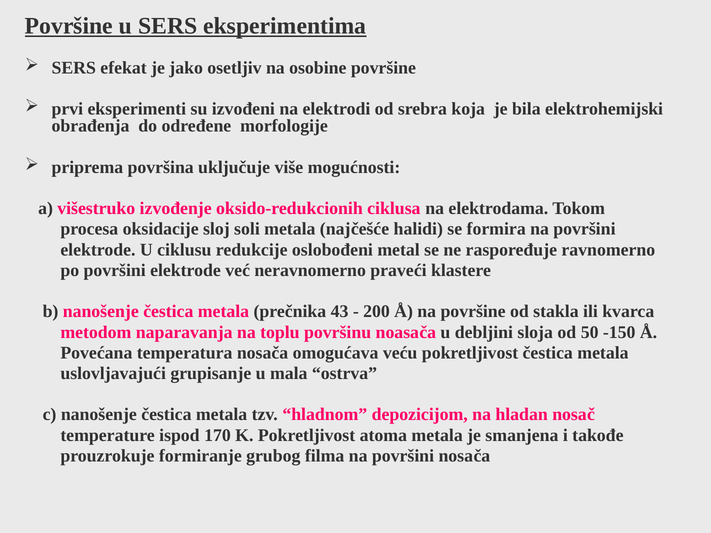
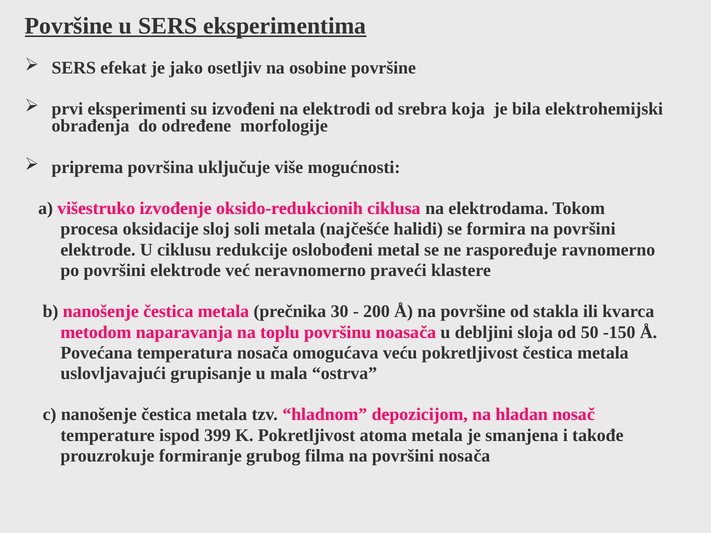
43: 43 -> 30 (340, 312)
170: 170 -> 399 (217, 435)
